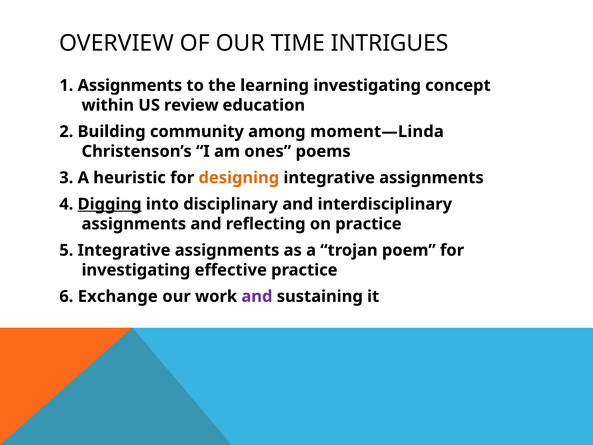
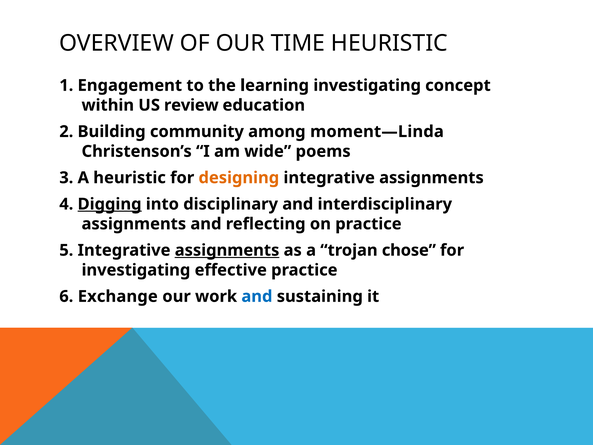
TIME INTRIGUES: INTRIGUES -> HEURISTIC (389, 43)
1 Assignments: Assignments -> Engagement (130, 85)
ones: ones -> wide (268, 151)
assignments underline: none -> present (227, 250)
poem: poem -> chose (409, 250)
and colour: purple -> blue (257, 296)
